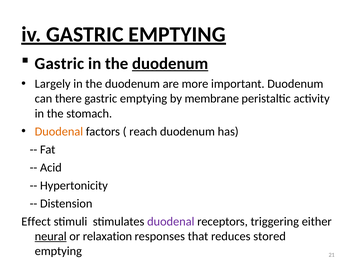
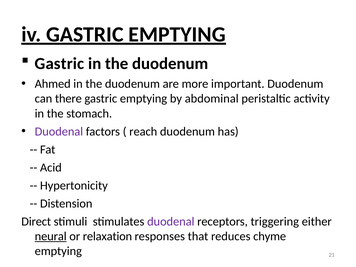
duodenum underline: present -> none (170, 63)
Largely: Largely -> Ahmed (53, 84)
membrane: membrane -> abdominal (212, 99)
Duodenal colour: orange -> purple (59, 131)
Effect: Effect -> Direct (36, 221)
stored: stored -> chyme (270, 236)
